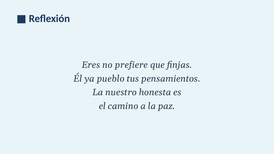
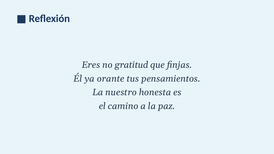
prefiere: prefiere -> gratitud (132, 65)
pueblo: pueblo -> orante (111, 79)
